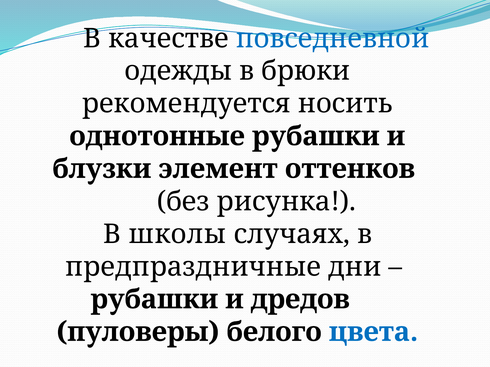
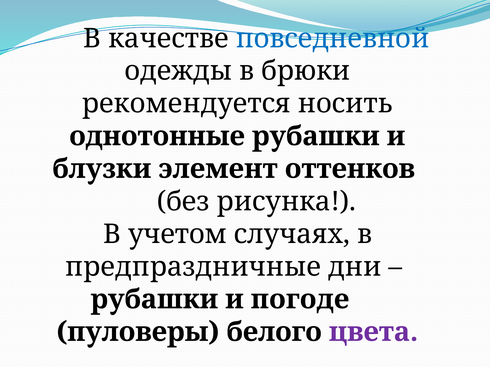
школы: школы -> учетом (178, 234)
дредов: дредов -> погоде (300, 300)
цвета colour: blue -> purple (373, 332)
